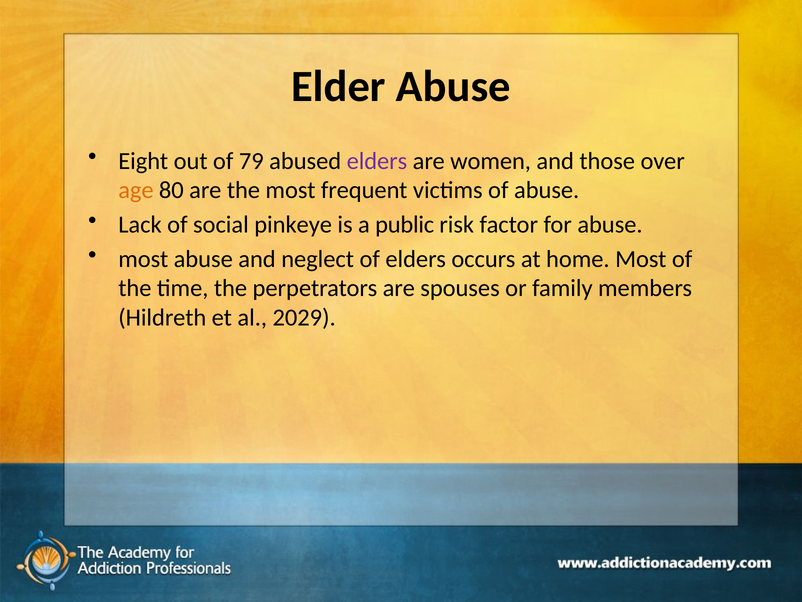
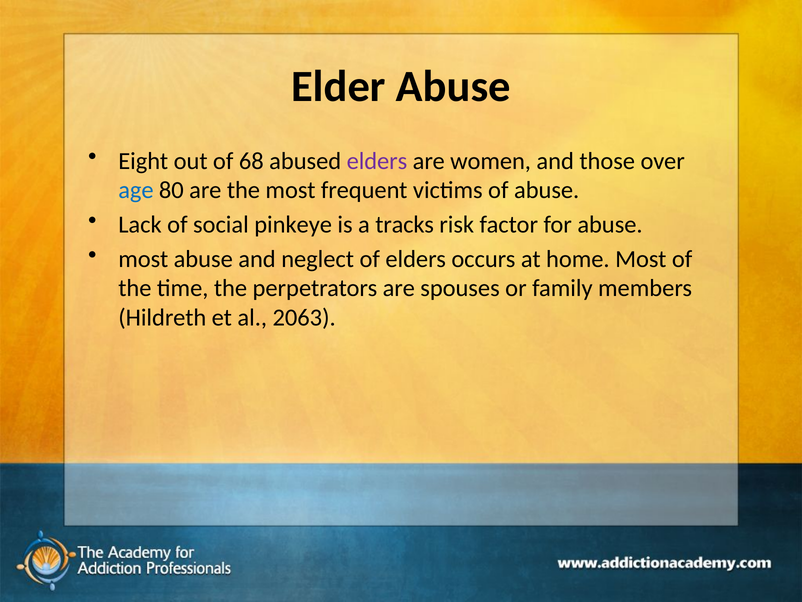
79: 79 -> 68 (251, 161)
age colour: orange -> blue (136, 190)
public: public -> tracks (405, 224)
2029: 2029 -> 2063 (304, 318)
